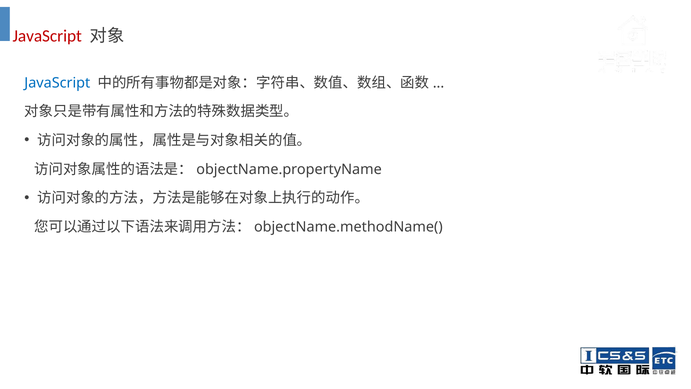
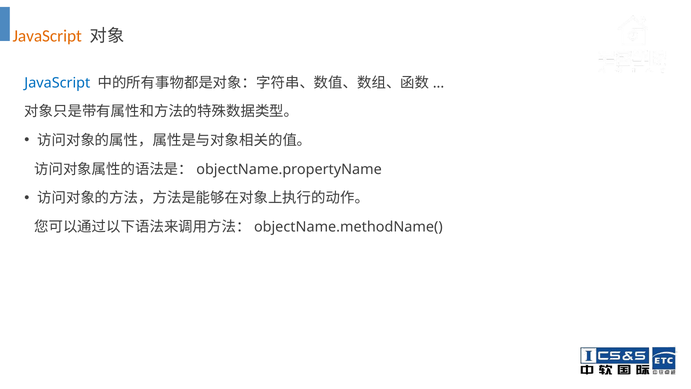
JavaScript colour: red -> orange (47, 36)
